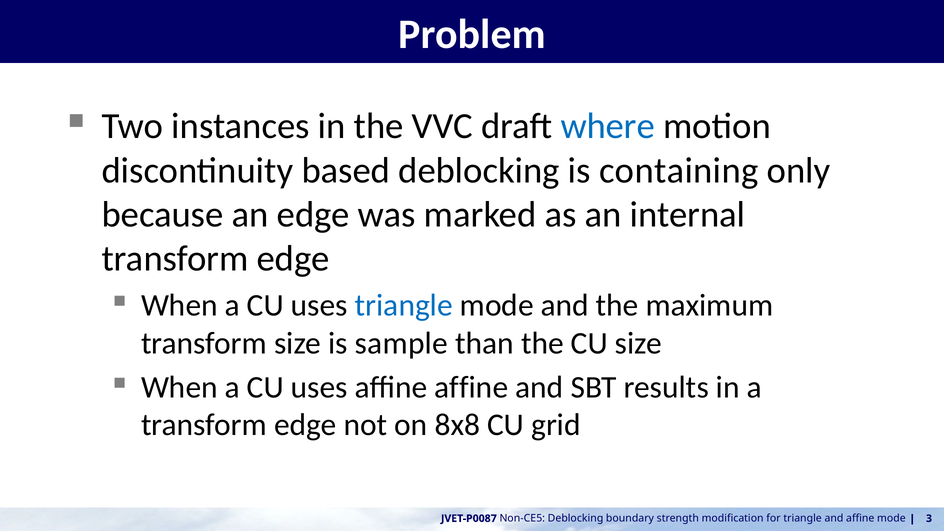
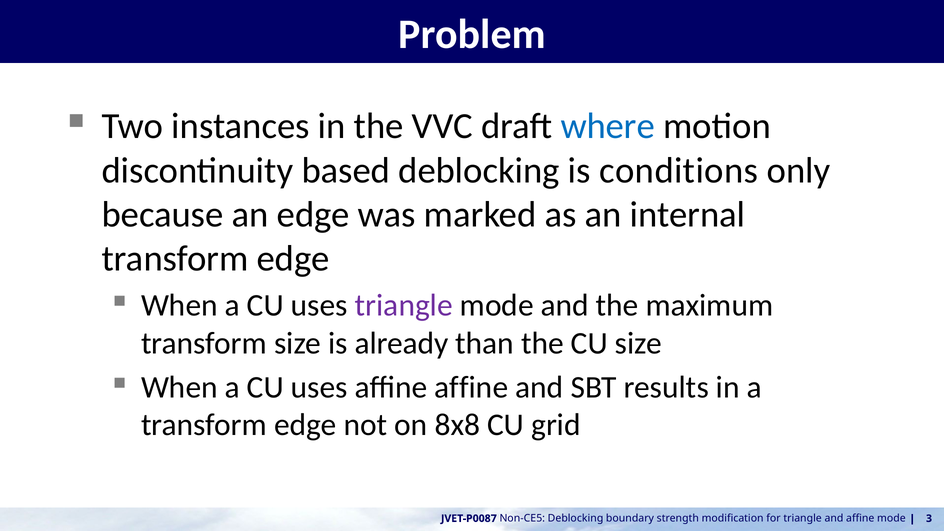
containing: containing -> conditions (679, 170)
triangle colour: blue -> purple (404, 305)
sample: sample -> already (402, 343)
